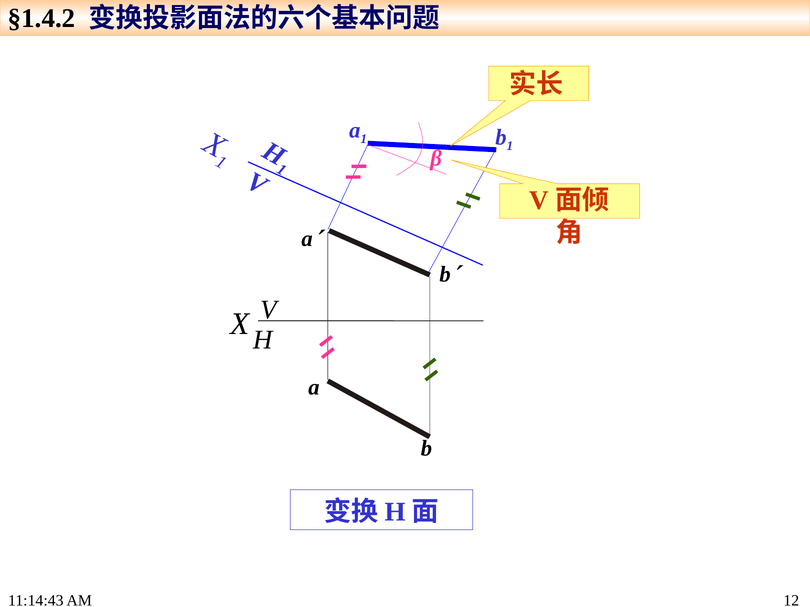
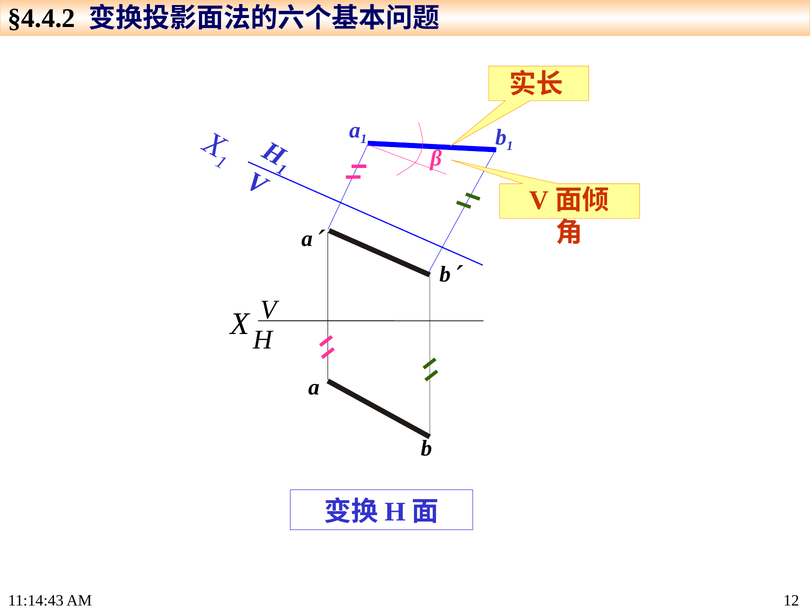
§1.4.2: §1.4.2 -> §4.4.2 (42, 18)
